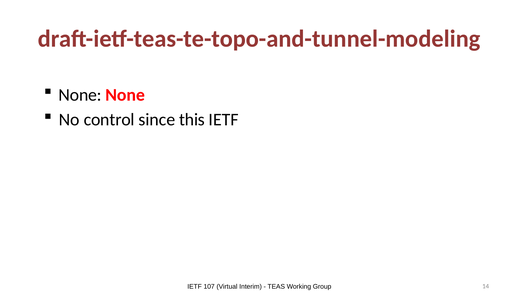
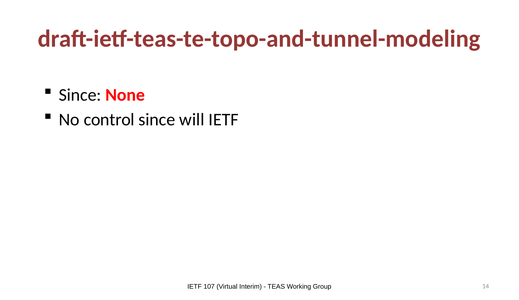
None: None -> Since (80, 95)
this: this -> will (192, 119)
